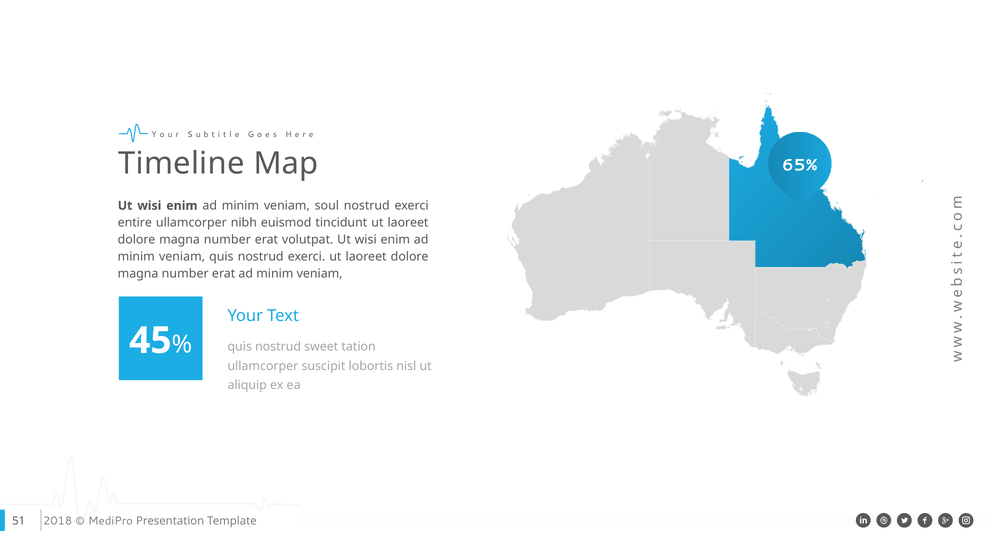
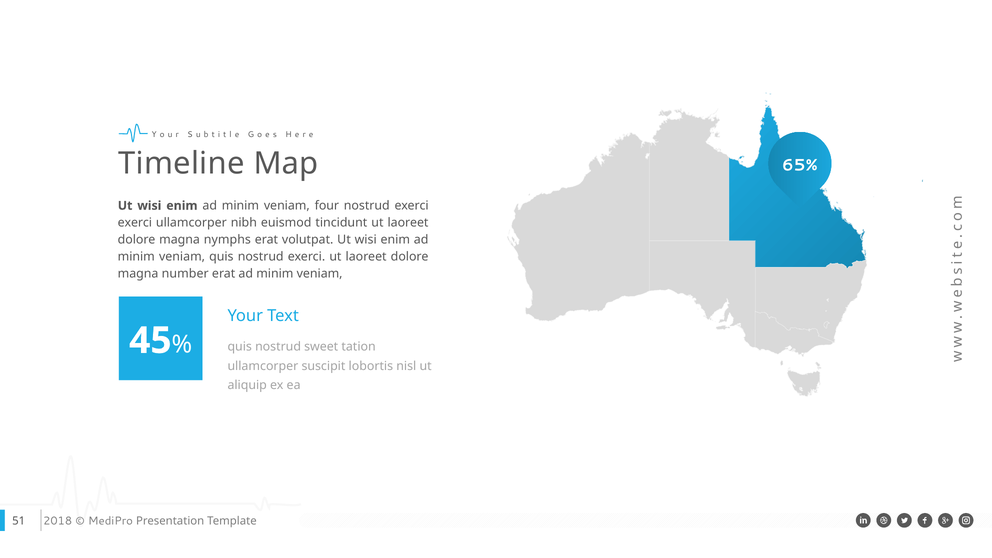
soul: soul -> four (327, 206)
entire: entire -> exerci (135, 223)
number: number -> nymphs (227, 240)
